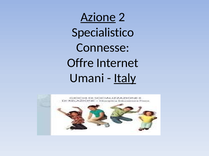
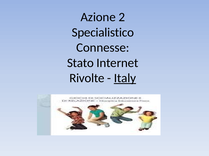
Azione underline: present -> none (98, 17)
Offre: Offre -> Stato (80, 63)
Umani: Umani -> Rivolte (87, 78)
